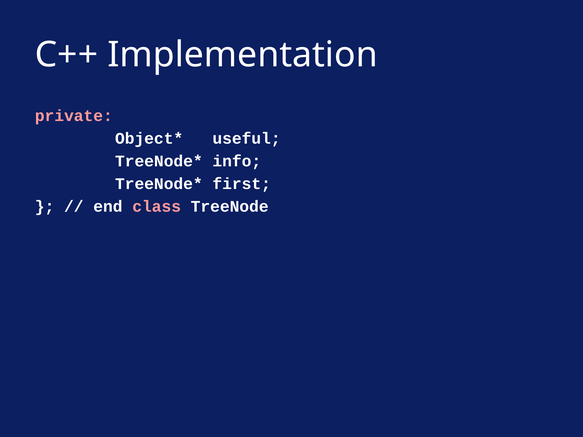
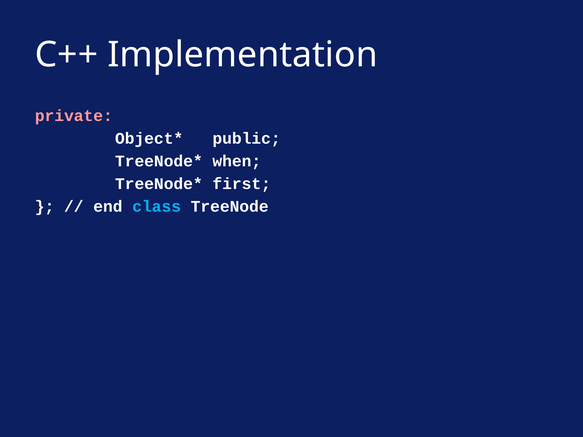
useful: useful -> public (247, 138)
info: info -> when (237, 161)
class colour: pink -> light blue (157, 207)
